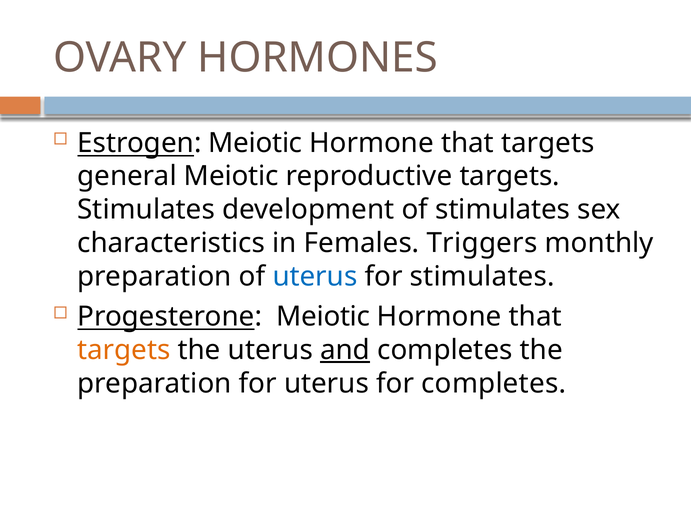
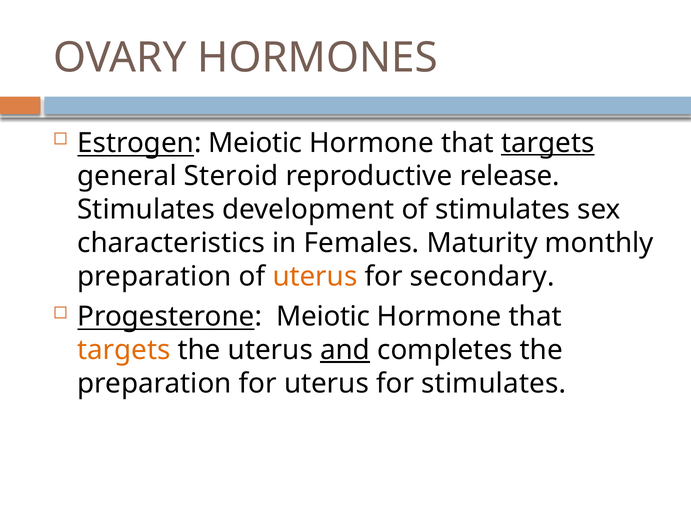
targets underline: none -> present (548, 143)
general Meiotic: Meiotic -> Steroid (231, 176)
reproductive targets: targets -> release (510, 176)
Triggers: Triggers -> Maturity (482, 243)
uterus colour: blue -> orange (315, 277)
for stimulates: stimulates -> secondary (482, 277)
for completes: completes -> stimulates (494, 384)
